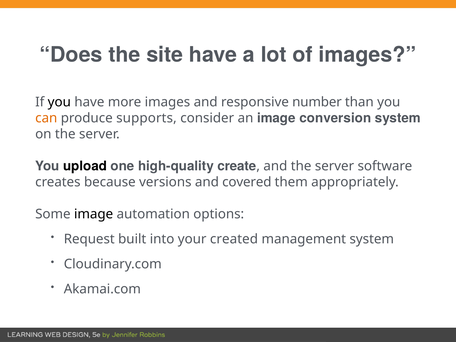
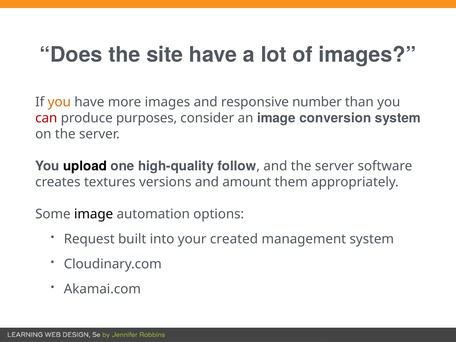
you colour: black -> orange (59, 102)
can colour: orange -> red (46, 118)
supports: supports -> purposes (147, 118)
create: create -> follow (237, 166)
because: because -> textures (110, 182)
covered: covered -> amount (247, 182)
